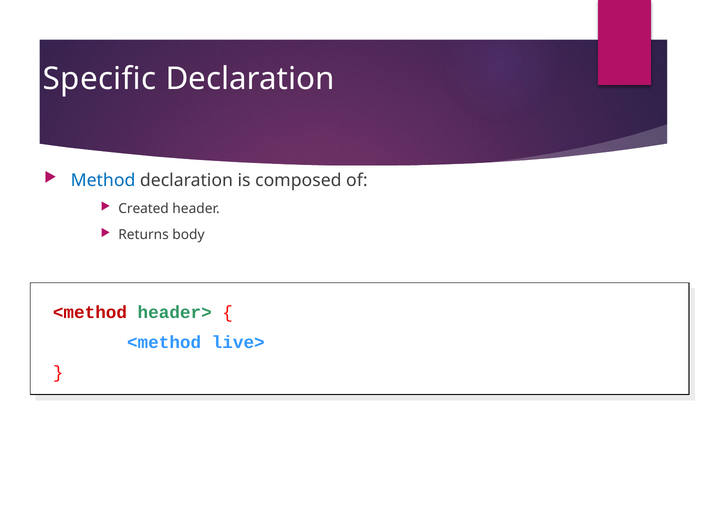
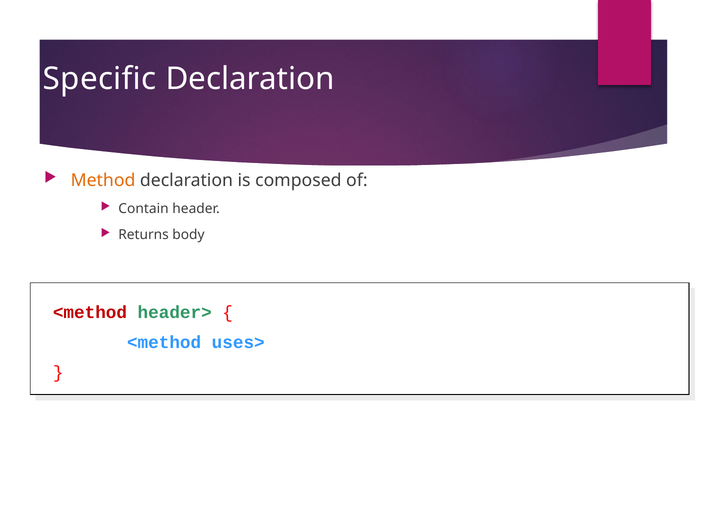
Method colour: blue -> orange (103, 180)
Created: Created -> Contain (144, 208)
live>: live> -> uses> (238, 342)
